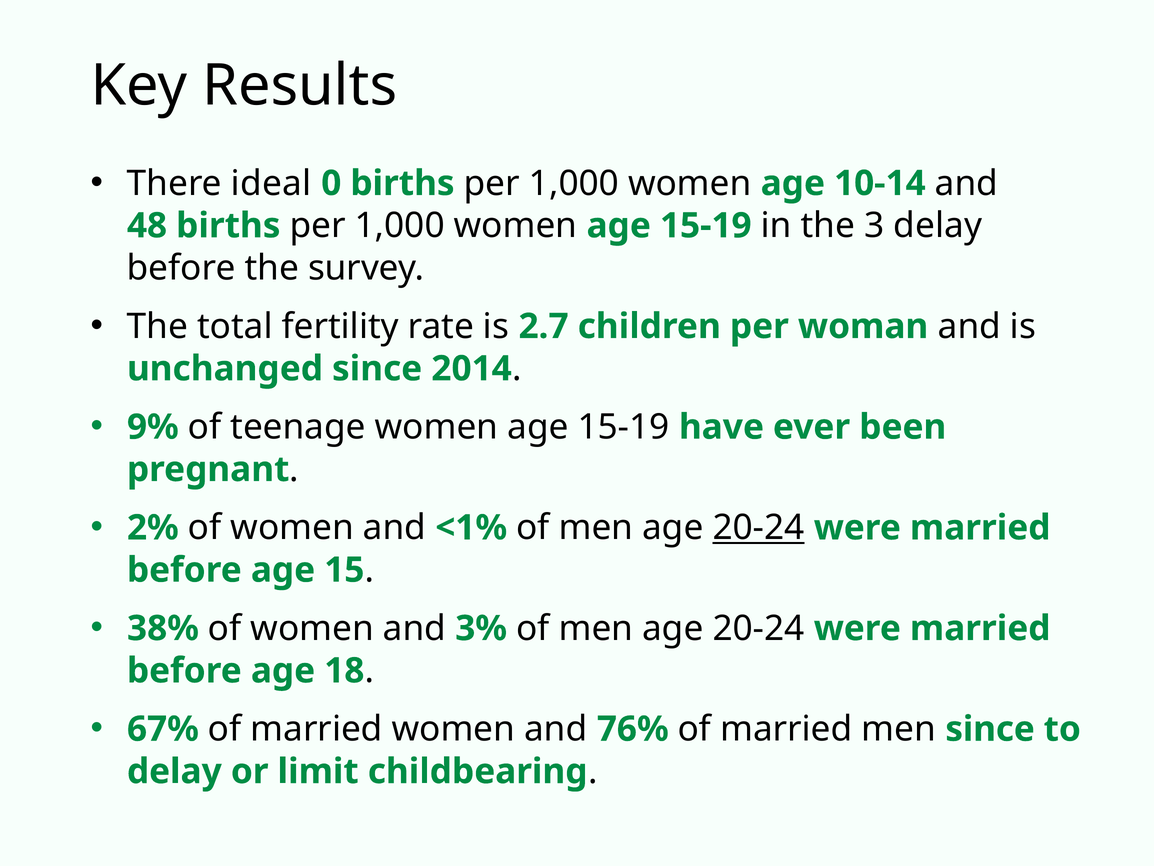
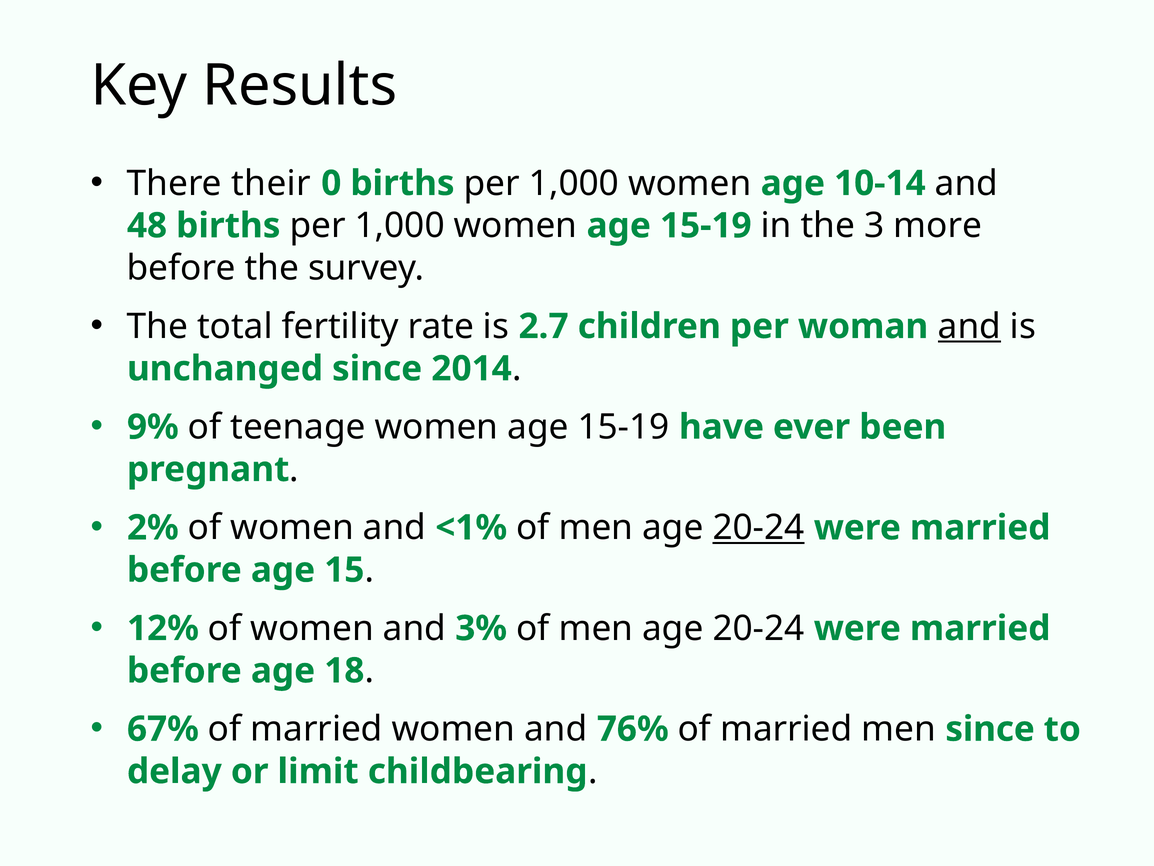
ideal: ideal -> their (271, 183)
3 delay: delay -> more (938, 226)
and underline: none -> present (969, 326)
38%: 38% -> 12% (163, 628)
